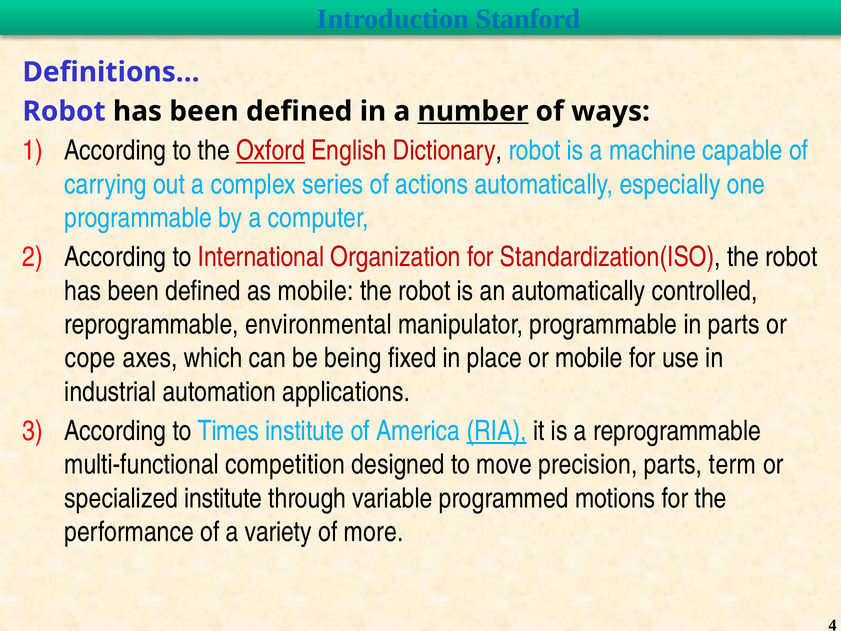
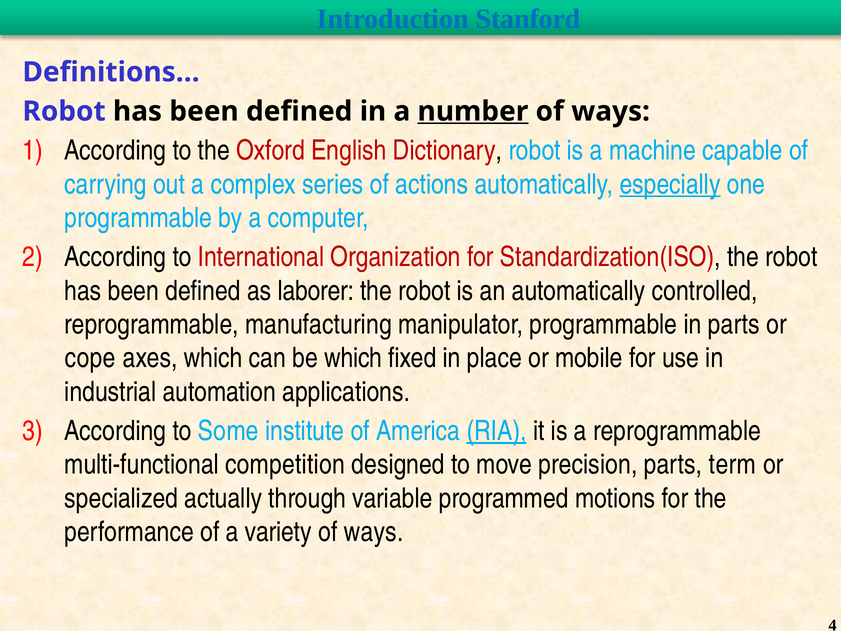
Oxford underline: present -> none (271, 151)
especially underline: none -> present (670, 184)
as mobile: mobile -> laborer (316, 291)
environmental: environmental -> manufacturing (318, 324)
be being: being -> which (353, 358)
Times: Times -> Some (228, 431)
specialized institute: institute -> actually (223, 498)
variety of more: more -> ways (374, 532)
